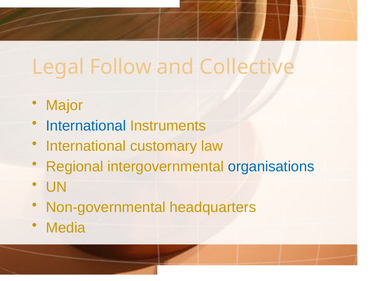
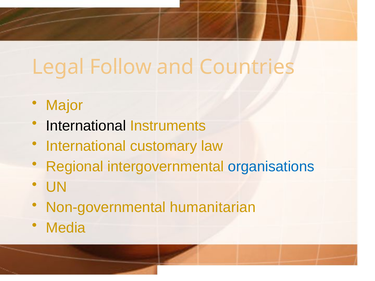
Collective: Collective -> Countries (247, 67)
International colour: blue -> black (86, 126)
headquarters: headquarters -> humanitarian (213, 208)
